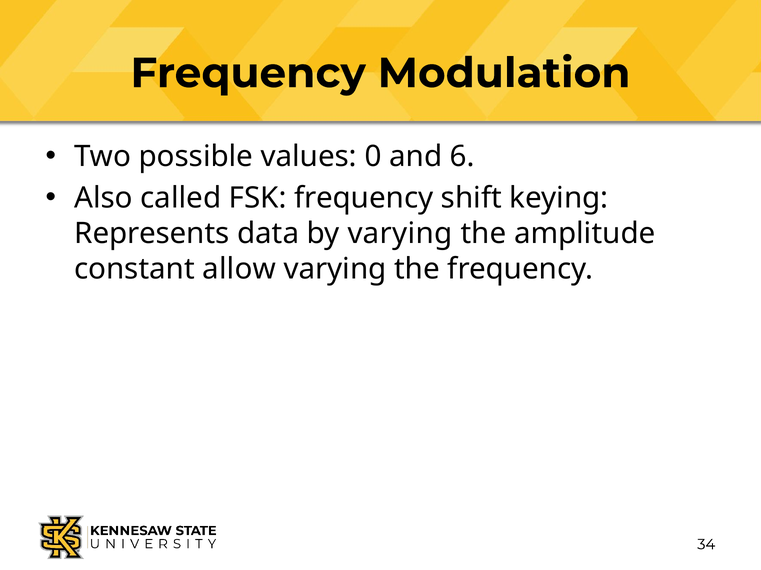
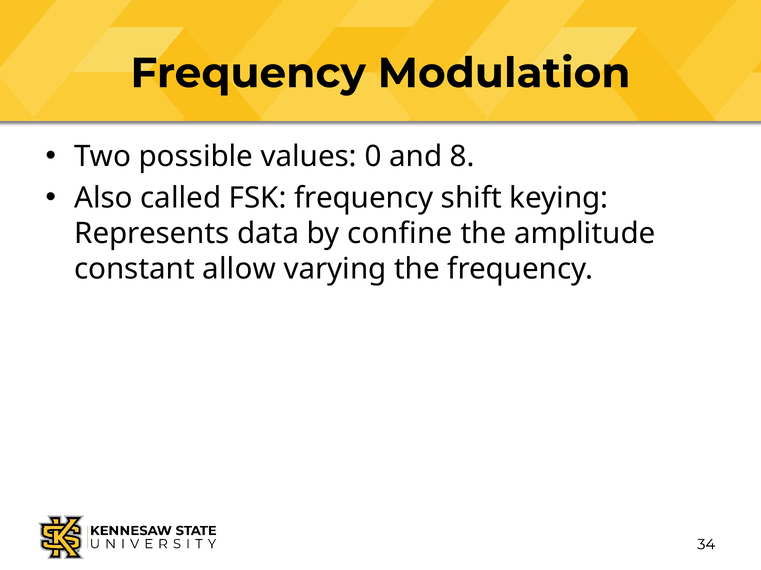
6: 6 -> 8 (462, 157)
by varying: varying -> confine (400, 234)
